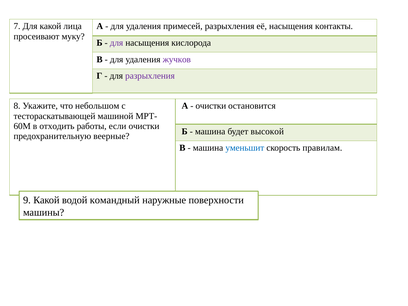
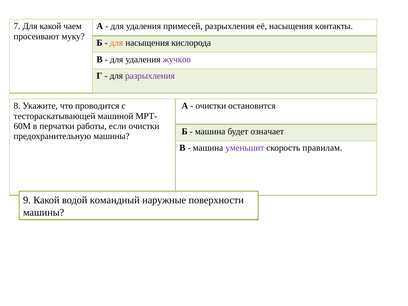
лица: лица -> чаем (73, 26)
для colour: purple -> orange (117, 43)
небольшом: небольшом -> проводится (97, 106)
отходить: отходить -> перчатки (57, 126)
высокой: высокой -> означает (267, 131)
предохранительную веерные: веерные -> машины (111, 136)
уменьшит colour: blue -> purple (245, 148)
